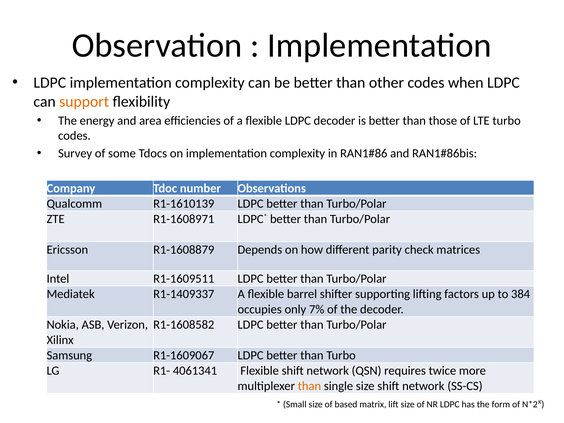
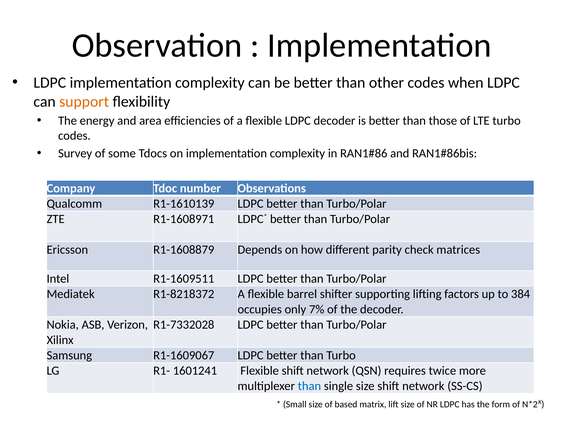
R1-1409337: R1-1409337 -> R1-8218372 (184, 294)
R1-1608582: R1-1608582 -> R1-7332028 (184, 325)
4061341: 4061341 -> 1601241 (195, 371)
than colour: orange -> blue (309, 386)
